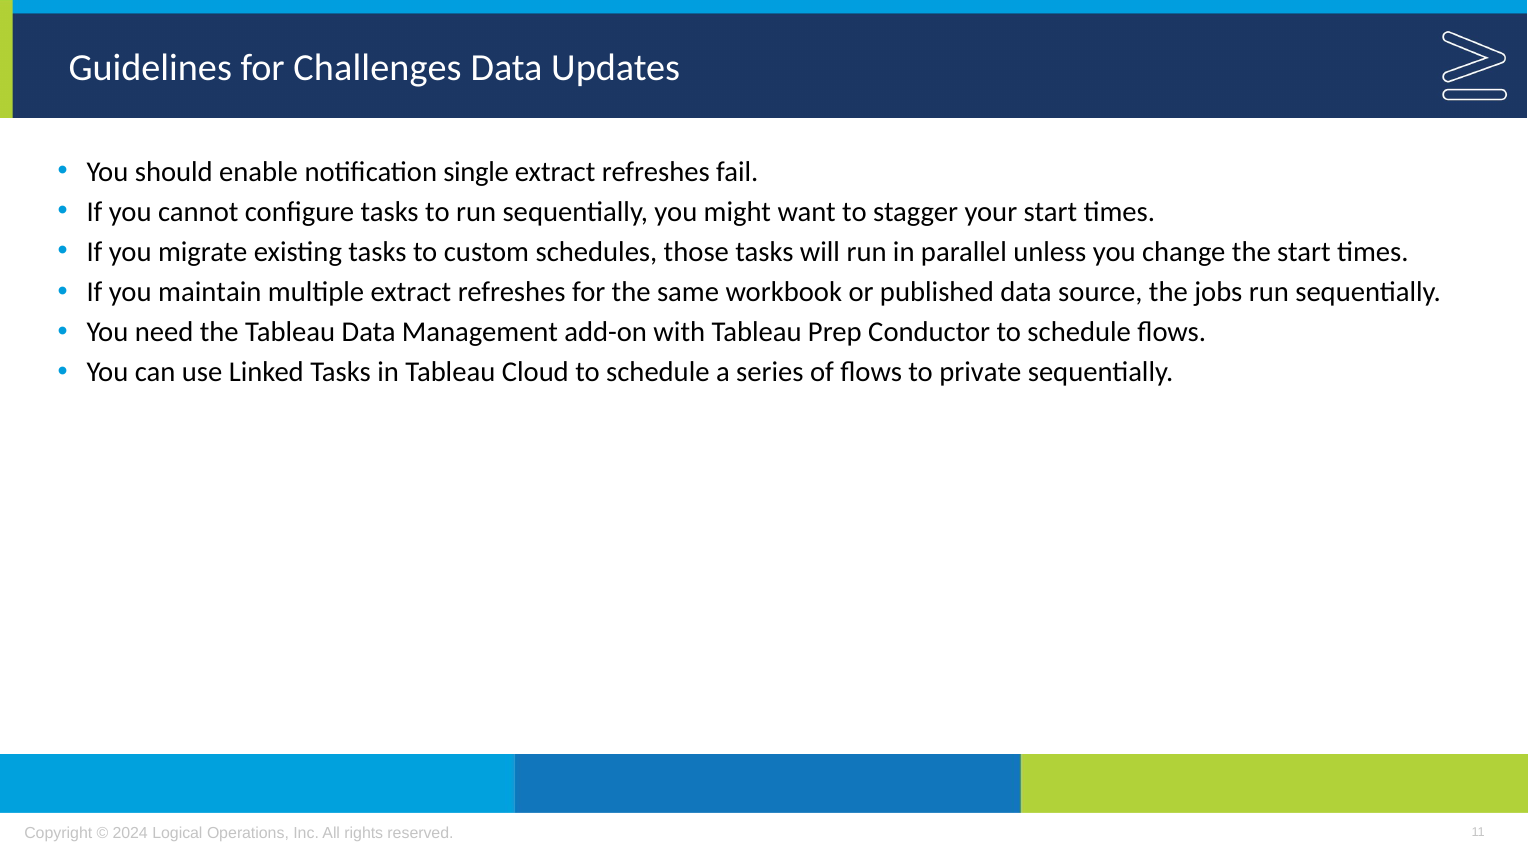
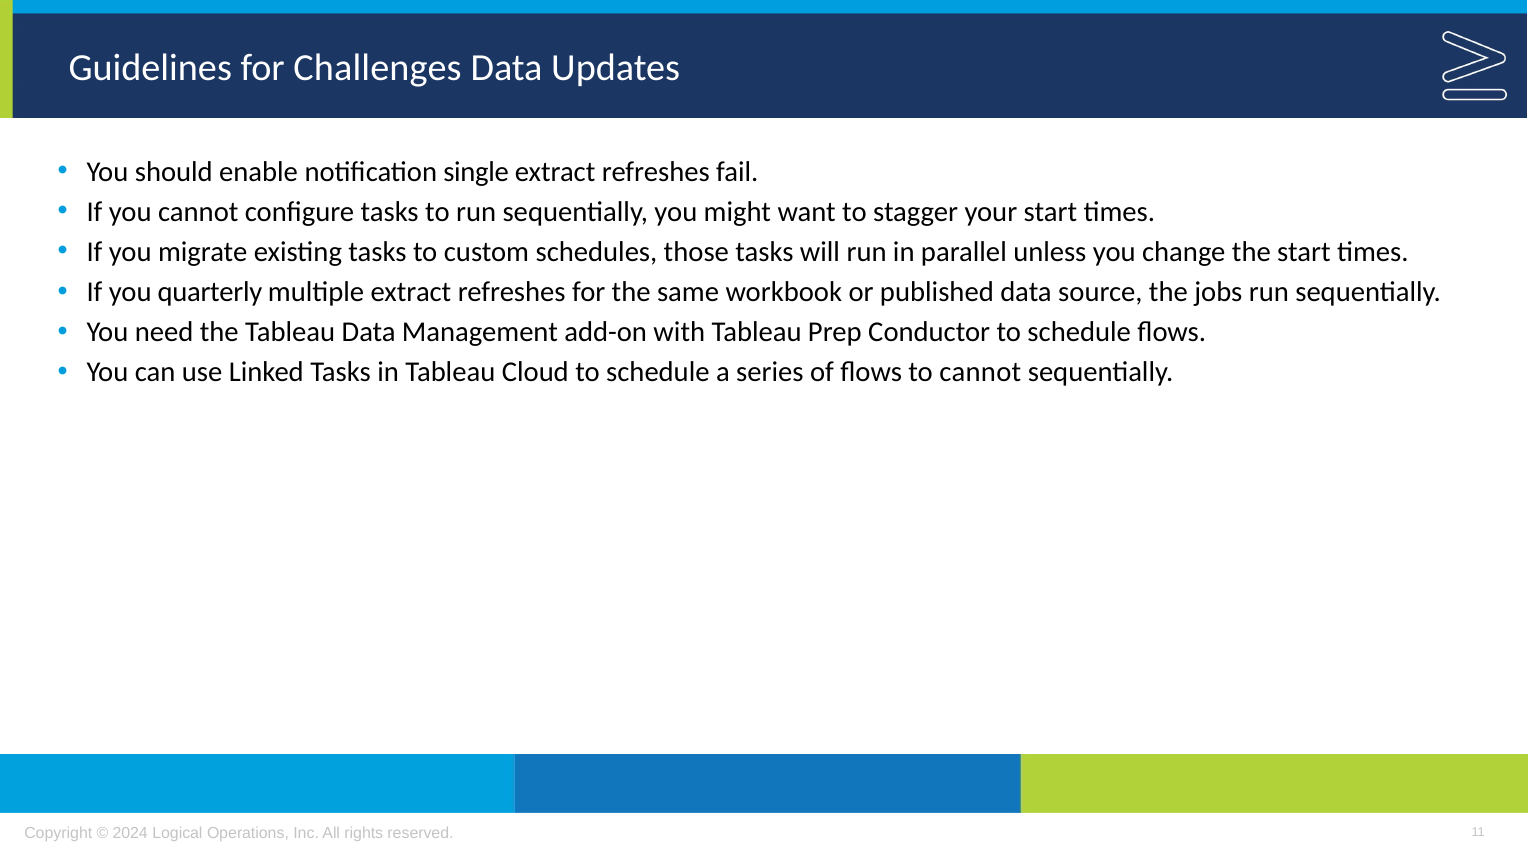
maintain: maintain -> quarterly (210, 292)
to private: private -> cannot (980, 372)
